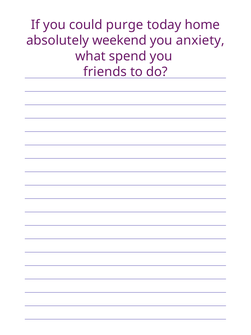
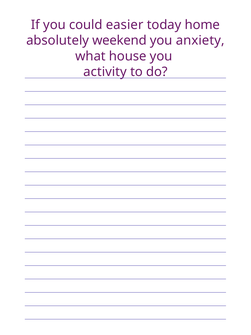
purge: purge -> easier (125, 25)
spend: spend -> house (128, 56)
friends: friends -> activity (105, 72)
